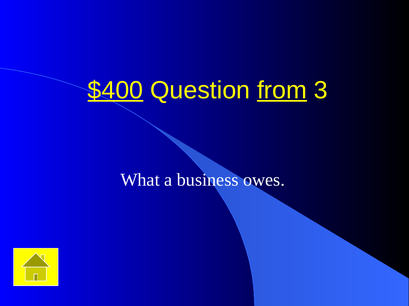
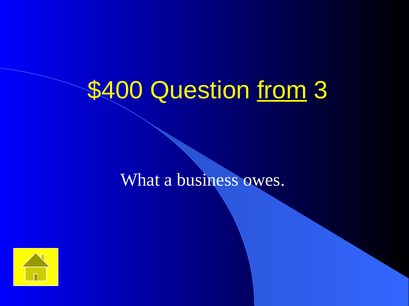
$400 underline: present -> none (115, 90)
